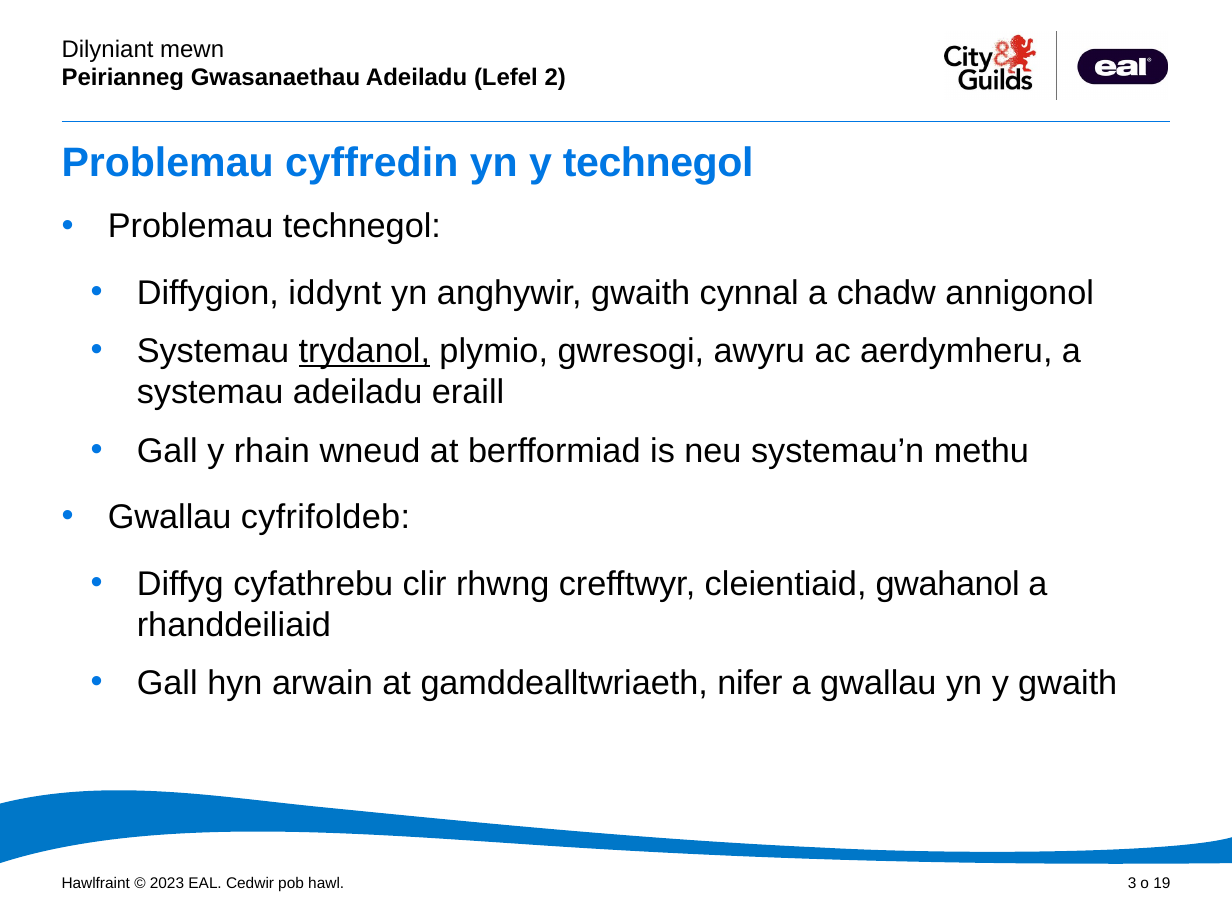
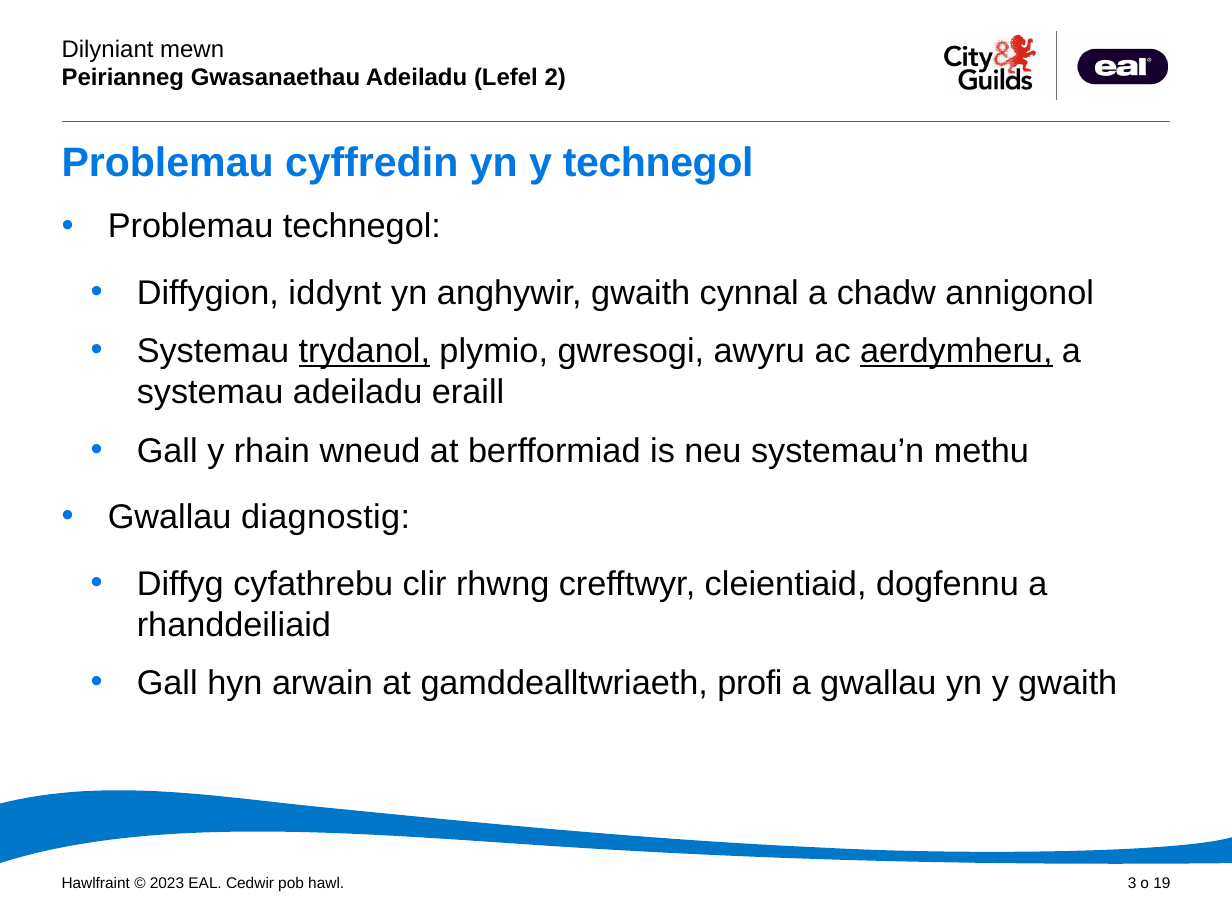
aerdymheru underline: none -> present (956, 352)
cyfrifoldeb: cyfrifoldeb -> diagnostig (326, 518)
gwahanol: gwahanol -> dogfennu (947, 584)
nifer: nifer -> profi (750, 684)
